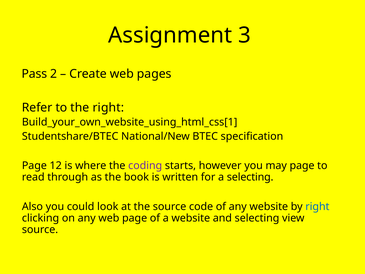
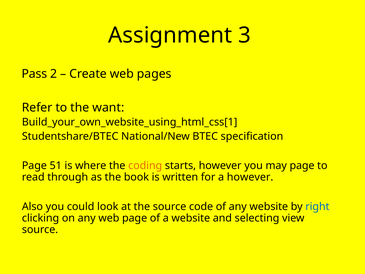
the right: right -> want (108, 107)
12: 12 -> 51 (56, 166)
coding colour: purple -> orange (145, 166)
a selecting: selecting -> however (250, 177)
